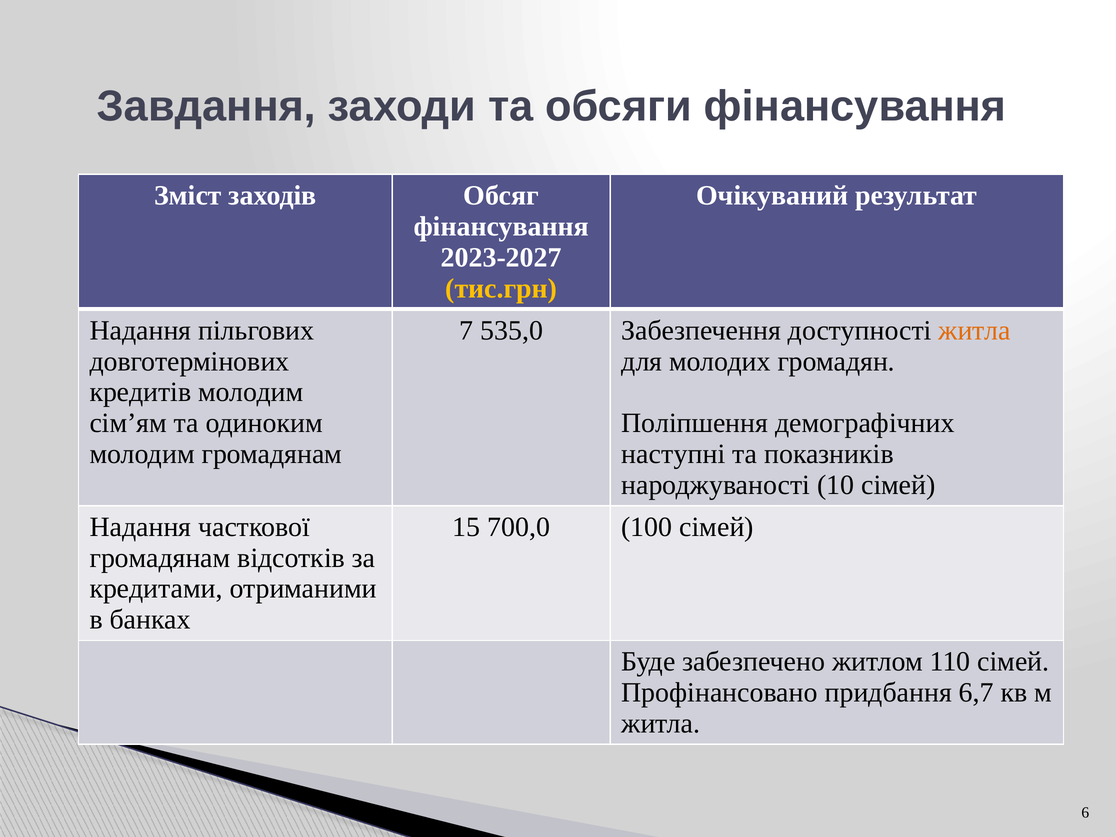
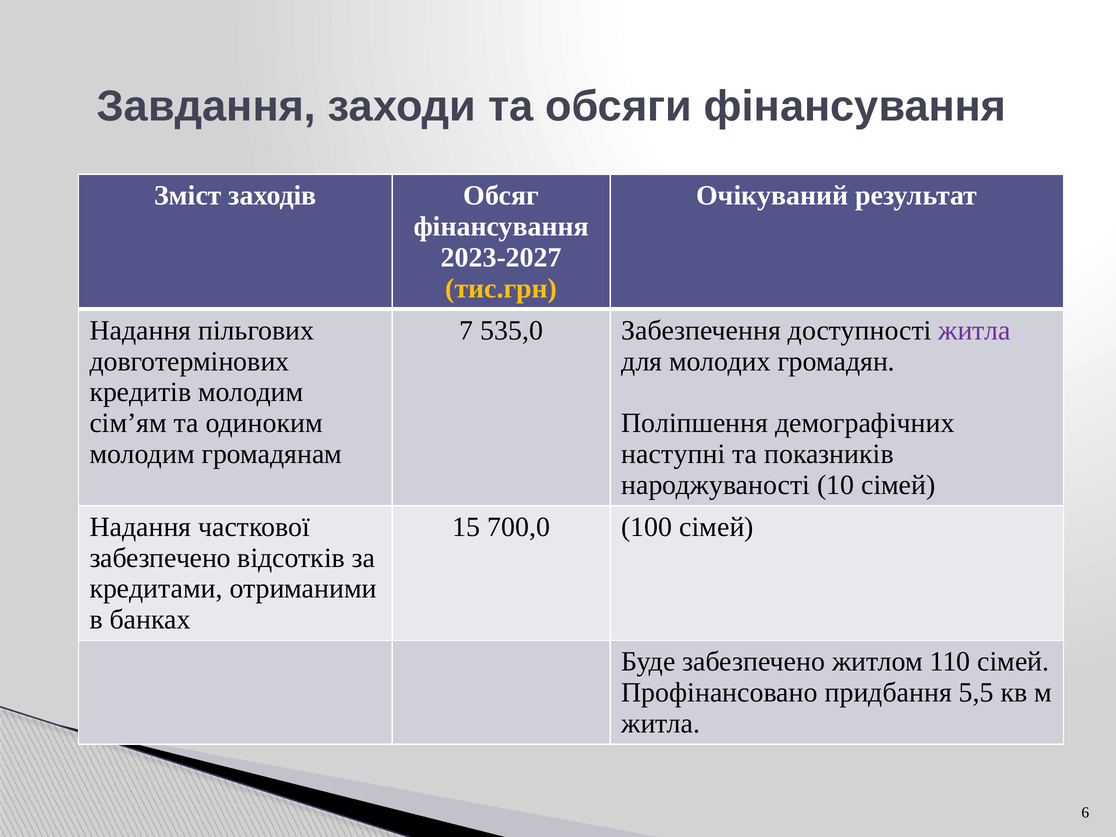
житла colour: orange -> purple (975, 330)
громадянам: громадянам -> забезпечено (160, 558)
6,7: 6,7 -> 5,5 (976, 693)
